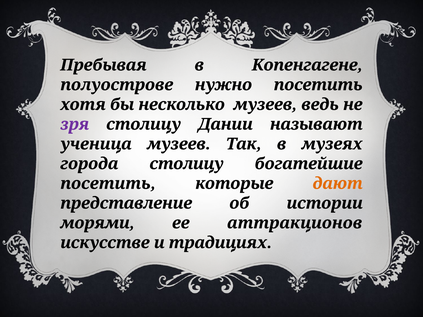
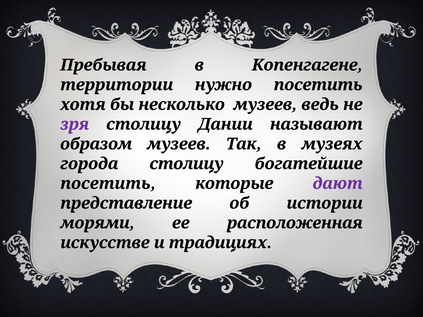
полуострове: полуострове -> территории (117, 85)
ученица: ученица -> образом (96, 144)
дают colour: orange -> purple (338, 184)
аттракционов: аттракционов -> расположенная (295, 223)
